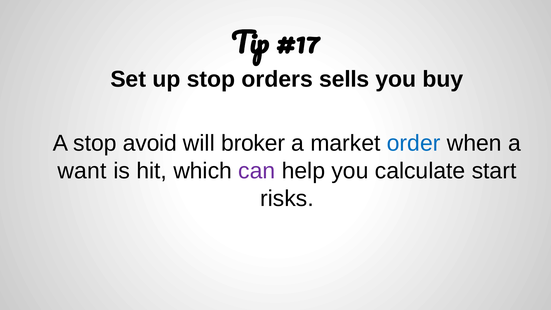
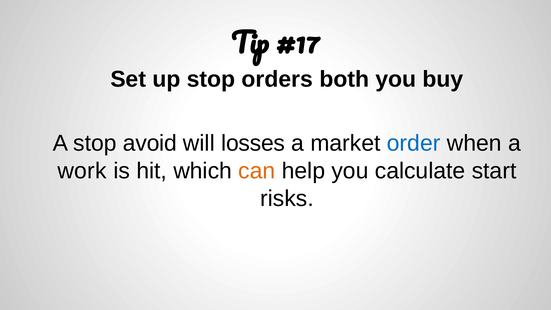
sells: sells -> both (344, 79)
broker: broker -> losses (253, 143)
want: want -> work (82, 171)
can colour: purple -> orange (257, 171)
